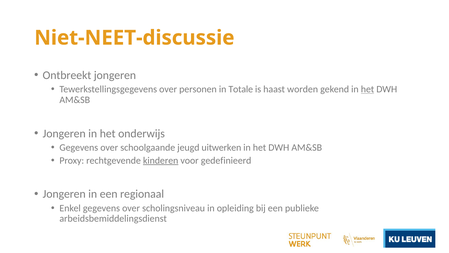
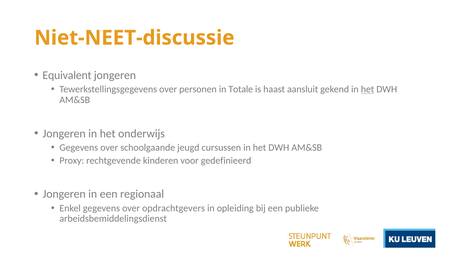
Ontbreekt: Ontbreekt -> Equivalent (67, 75)
worden: worden -> aansluit (303, 89)
uitwerken: uitwerken -> cursussen (221, 147)
kinderen underline: present -> none (161, 160)
scholingsniveau: scholingsniveau -> opdrachtgevers (174, 208)
